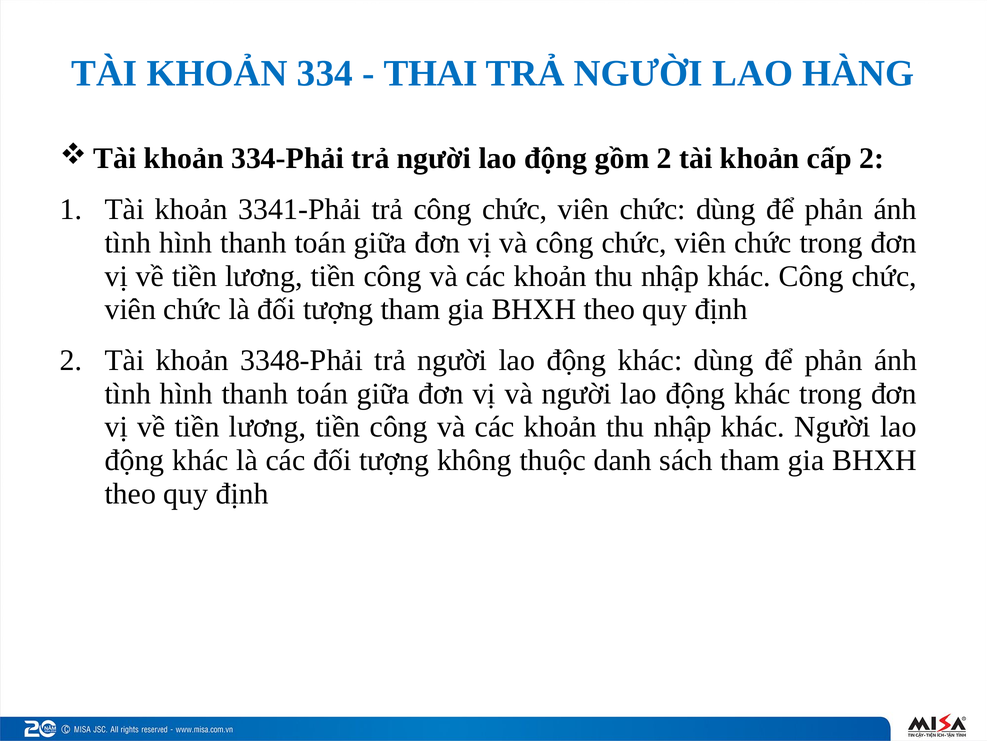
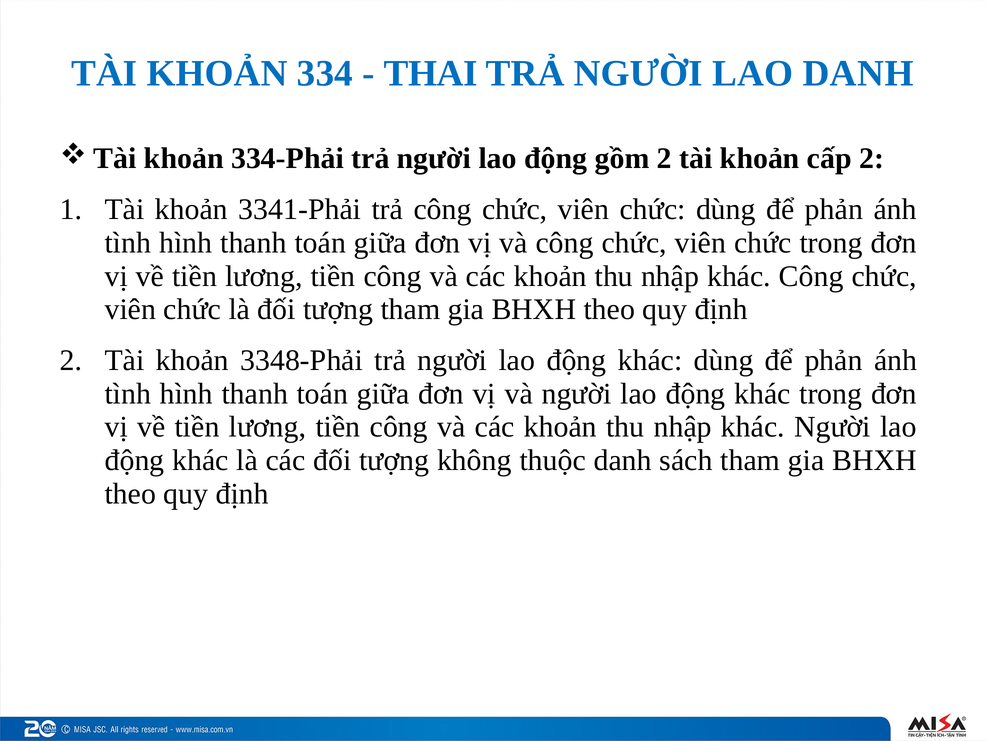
LAO HÀNG: HÀNG -> DANH (858, 73)
